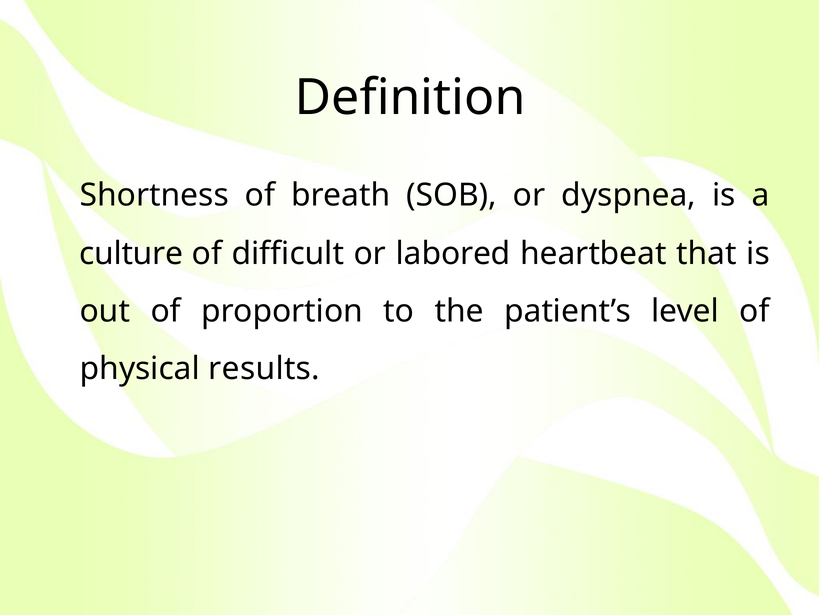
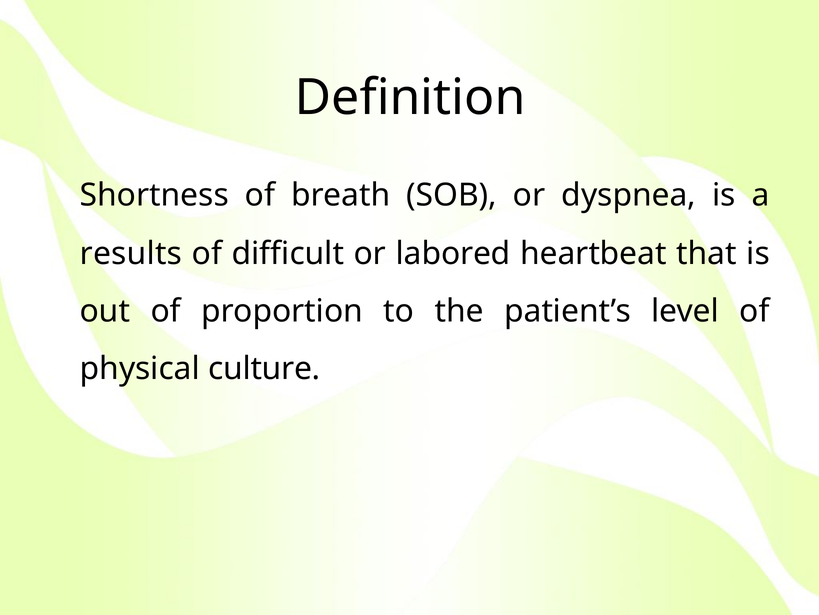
culture: culture -> results (131, 253)
results: results -> culture (264, 368)
